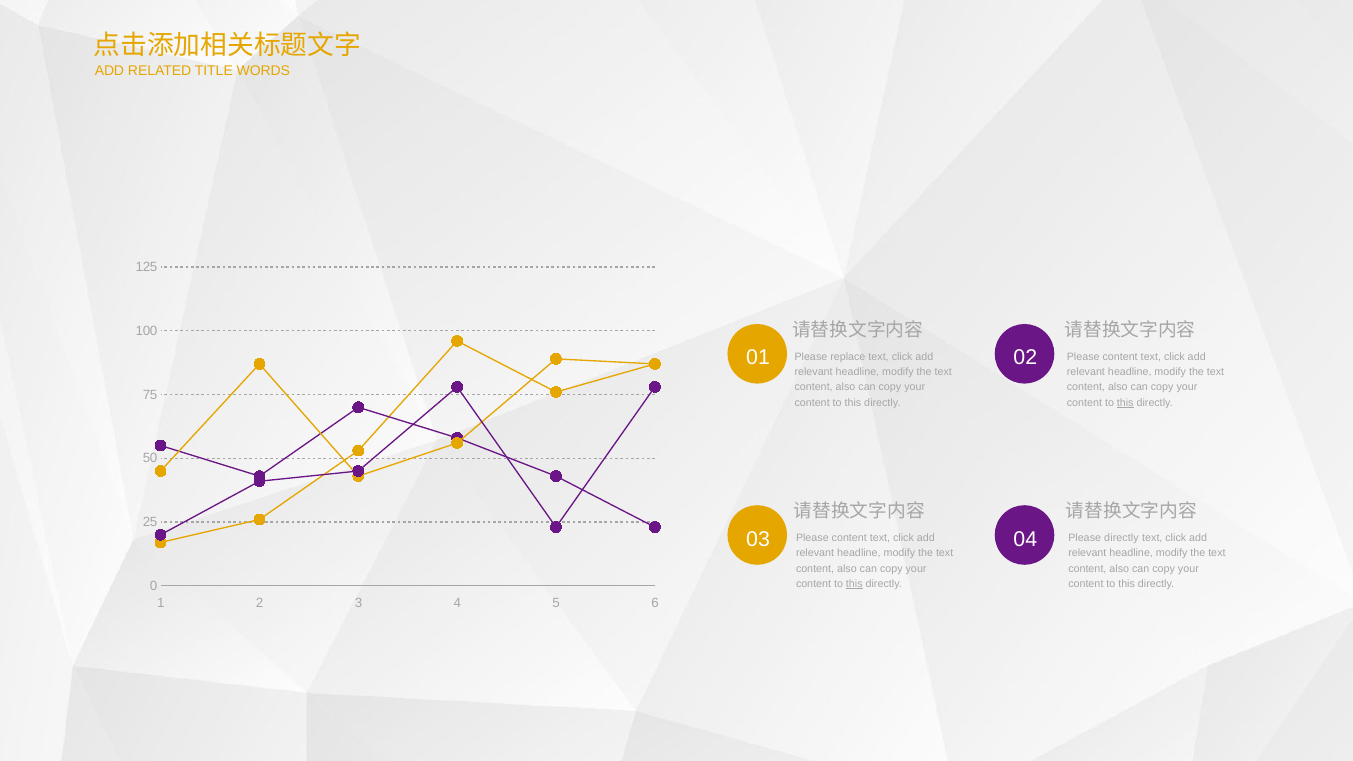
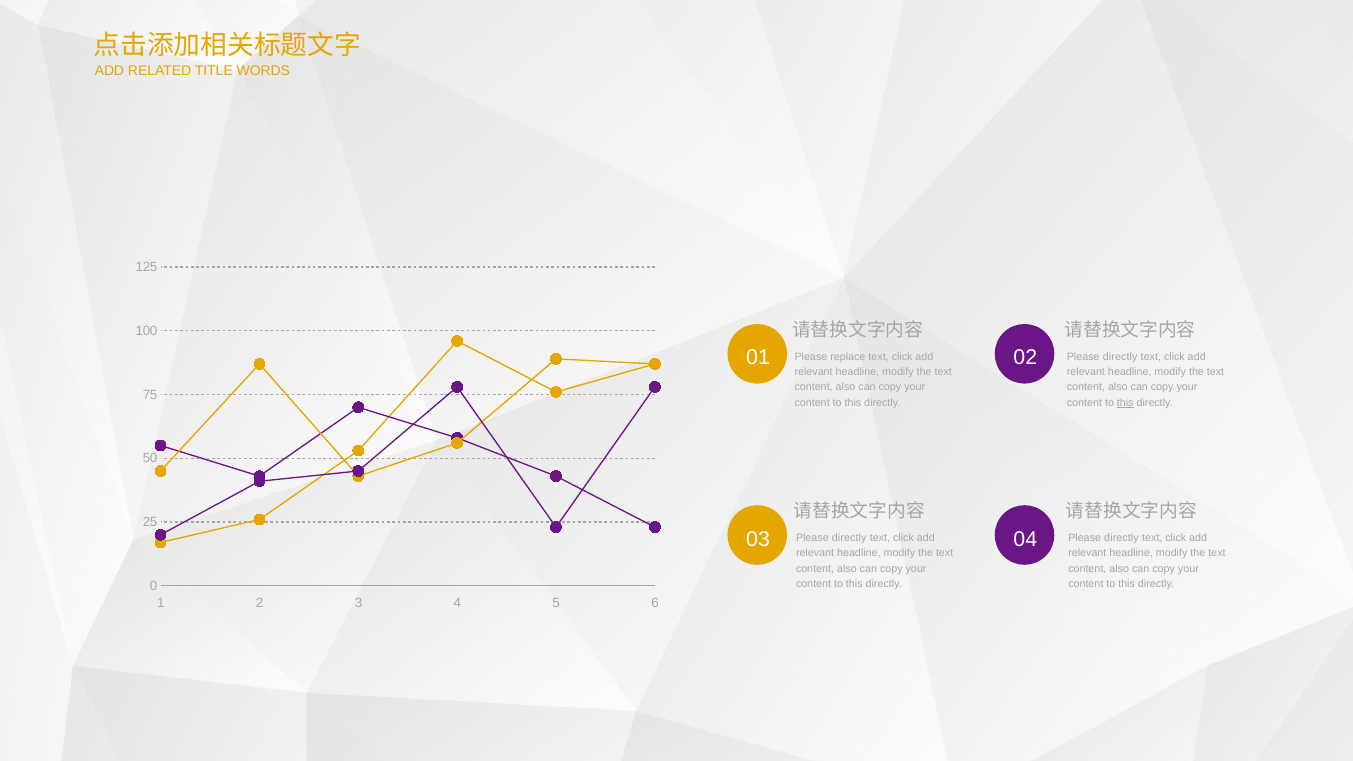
content: content -> directly (1120, 357)
content: content -> directly (849, 538)
this underline: present -> none (854, 584)
